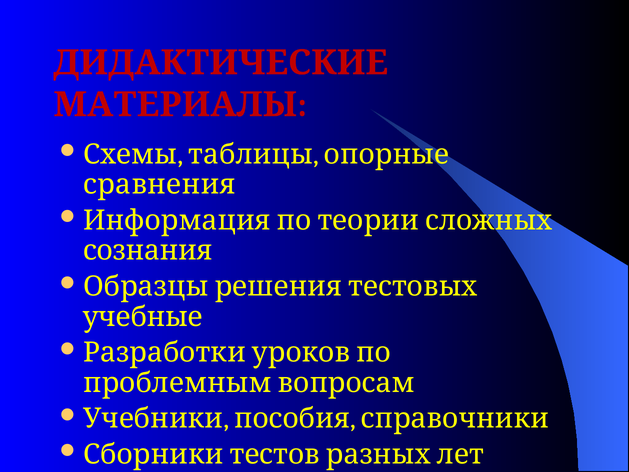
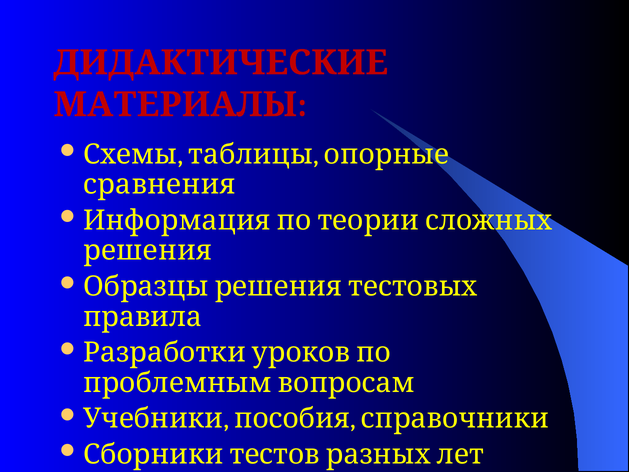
сознания: сознания -> решения (148, 251)
учебные: учебные -> правила (143, 317)
